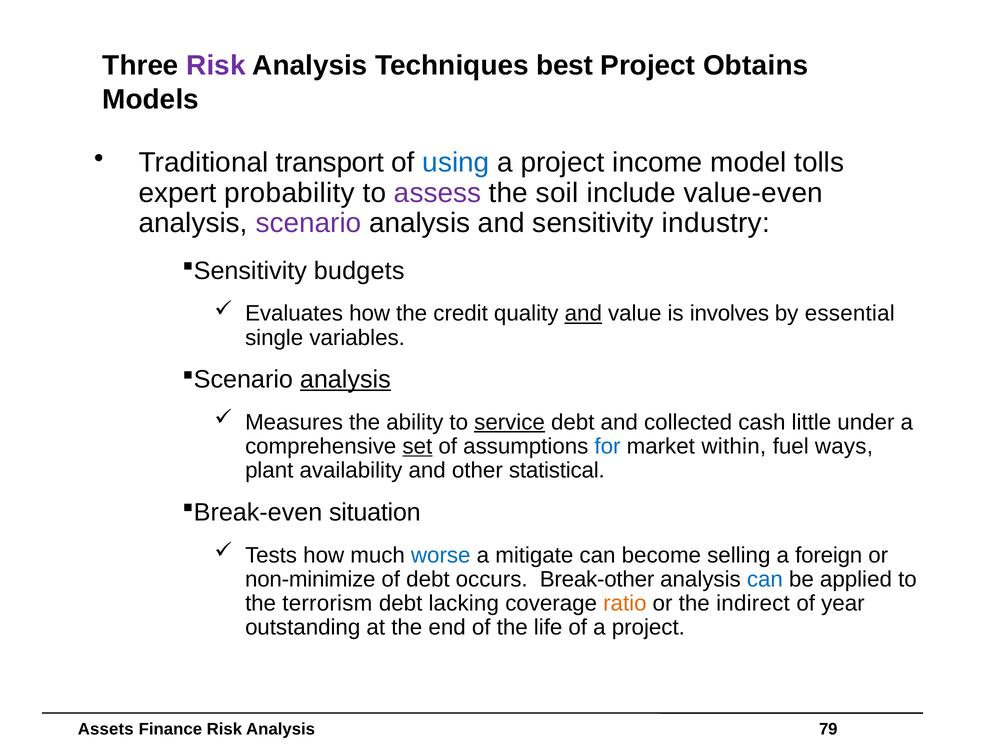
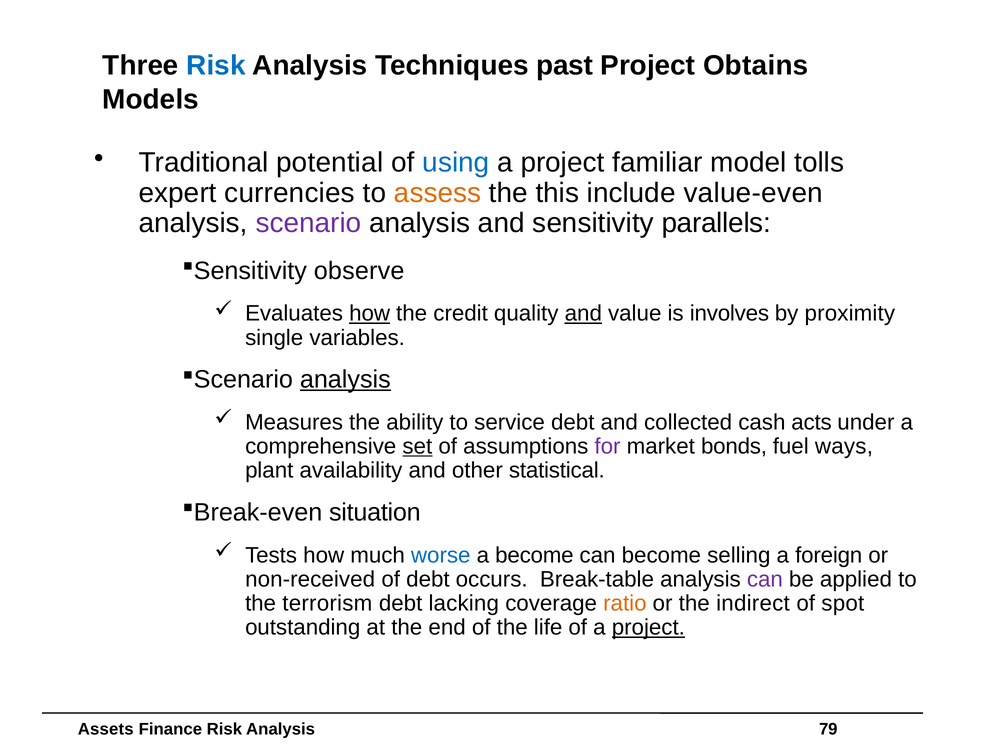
Risk colour: purple -> blue (216, 66)
best: best -> past (565, 66)
transport: transport -> potential (330, 163)
income: income -> familiar (657, 163)
probability: probability -> currencies (290, 193)
assess colour: purple -> orange (438, 193)
soil: soil -> this (557, 193)
industry: industry -> parallels (716, 223)
budgets: budgets -> observe (359, 271)
how underline: none -> present (370, 314)
essential: essential -> proximity (850, 314)
service underline: present -> none (510, 422)
little: little -> acts (812, 422)
for colour: blue -> purple (608, 447)
within: within -> bonds (734, 447)
a mitigate: mitigate -> become (534, 555)
non-minimize: non-minimize -> non-received (310, 579)
Break-other: Break-other -> Break-table (597, 579)
can colour: blue -> purple (765, 579)
year: year -> spot (843, 604)
project underline: none -> present (648, 628)
